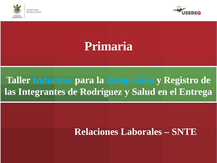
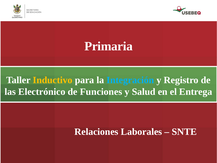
Inductivo colour: light blue -> yellow (53, 80)
Integrantes: Integrantes -> Electrónico (42, 92)
Rodríguez: Rodríguez -> Funciones (101, 92)
